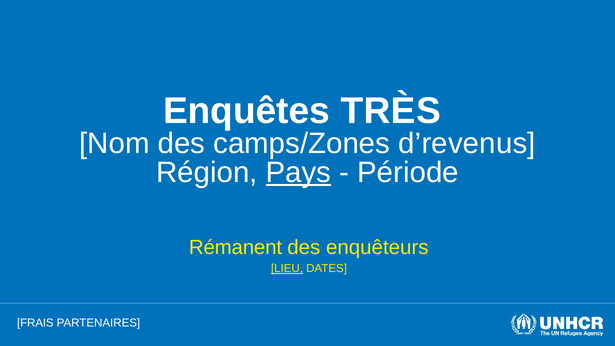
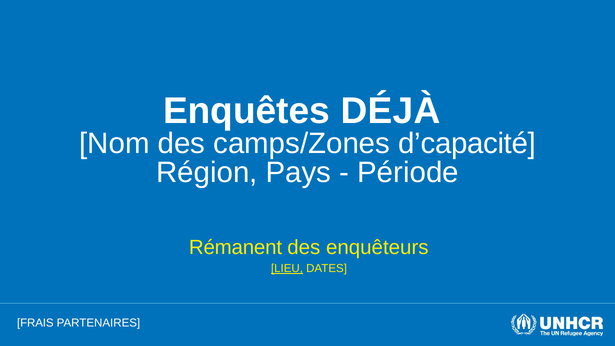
TRÈS: TRÈS -> DÉJÀ (391, 111)
d’revenus: d’revenus -> d’capacité (467, 144)
Pays underline: present -> none (299, 172)
